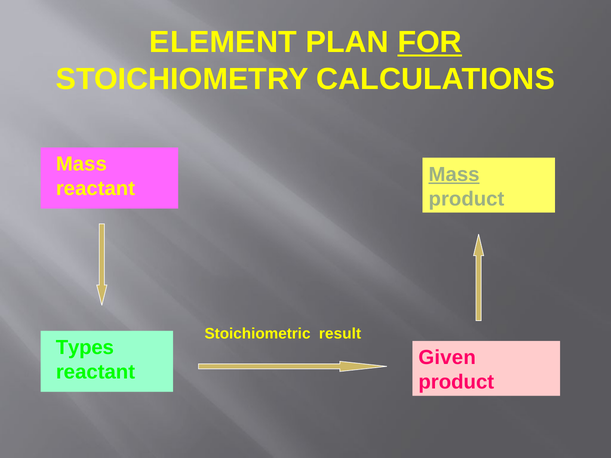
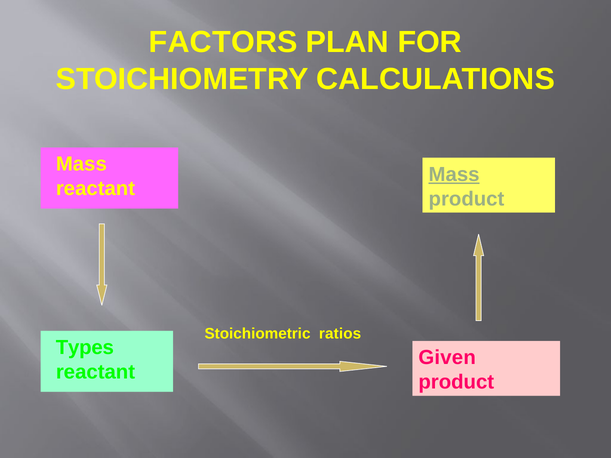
ELEMENT: ELEMENT -> FACTORS (223, 42)
FOR underline: present -> none (430, 42)
result: result -> ratios (340, 334)
